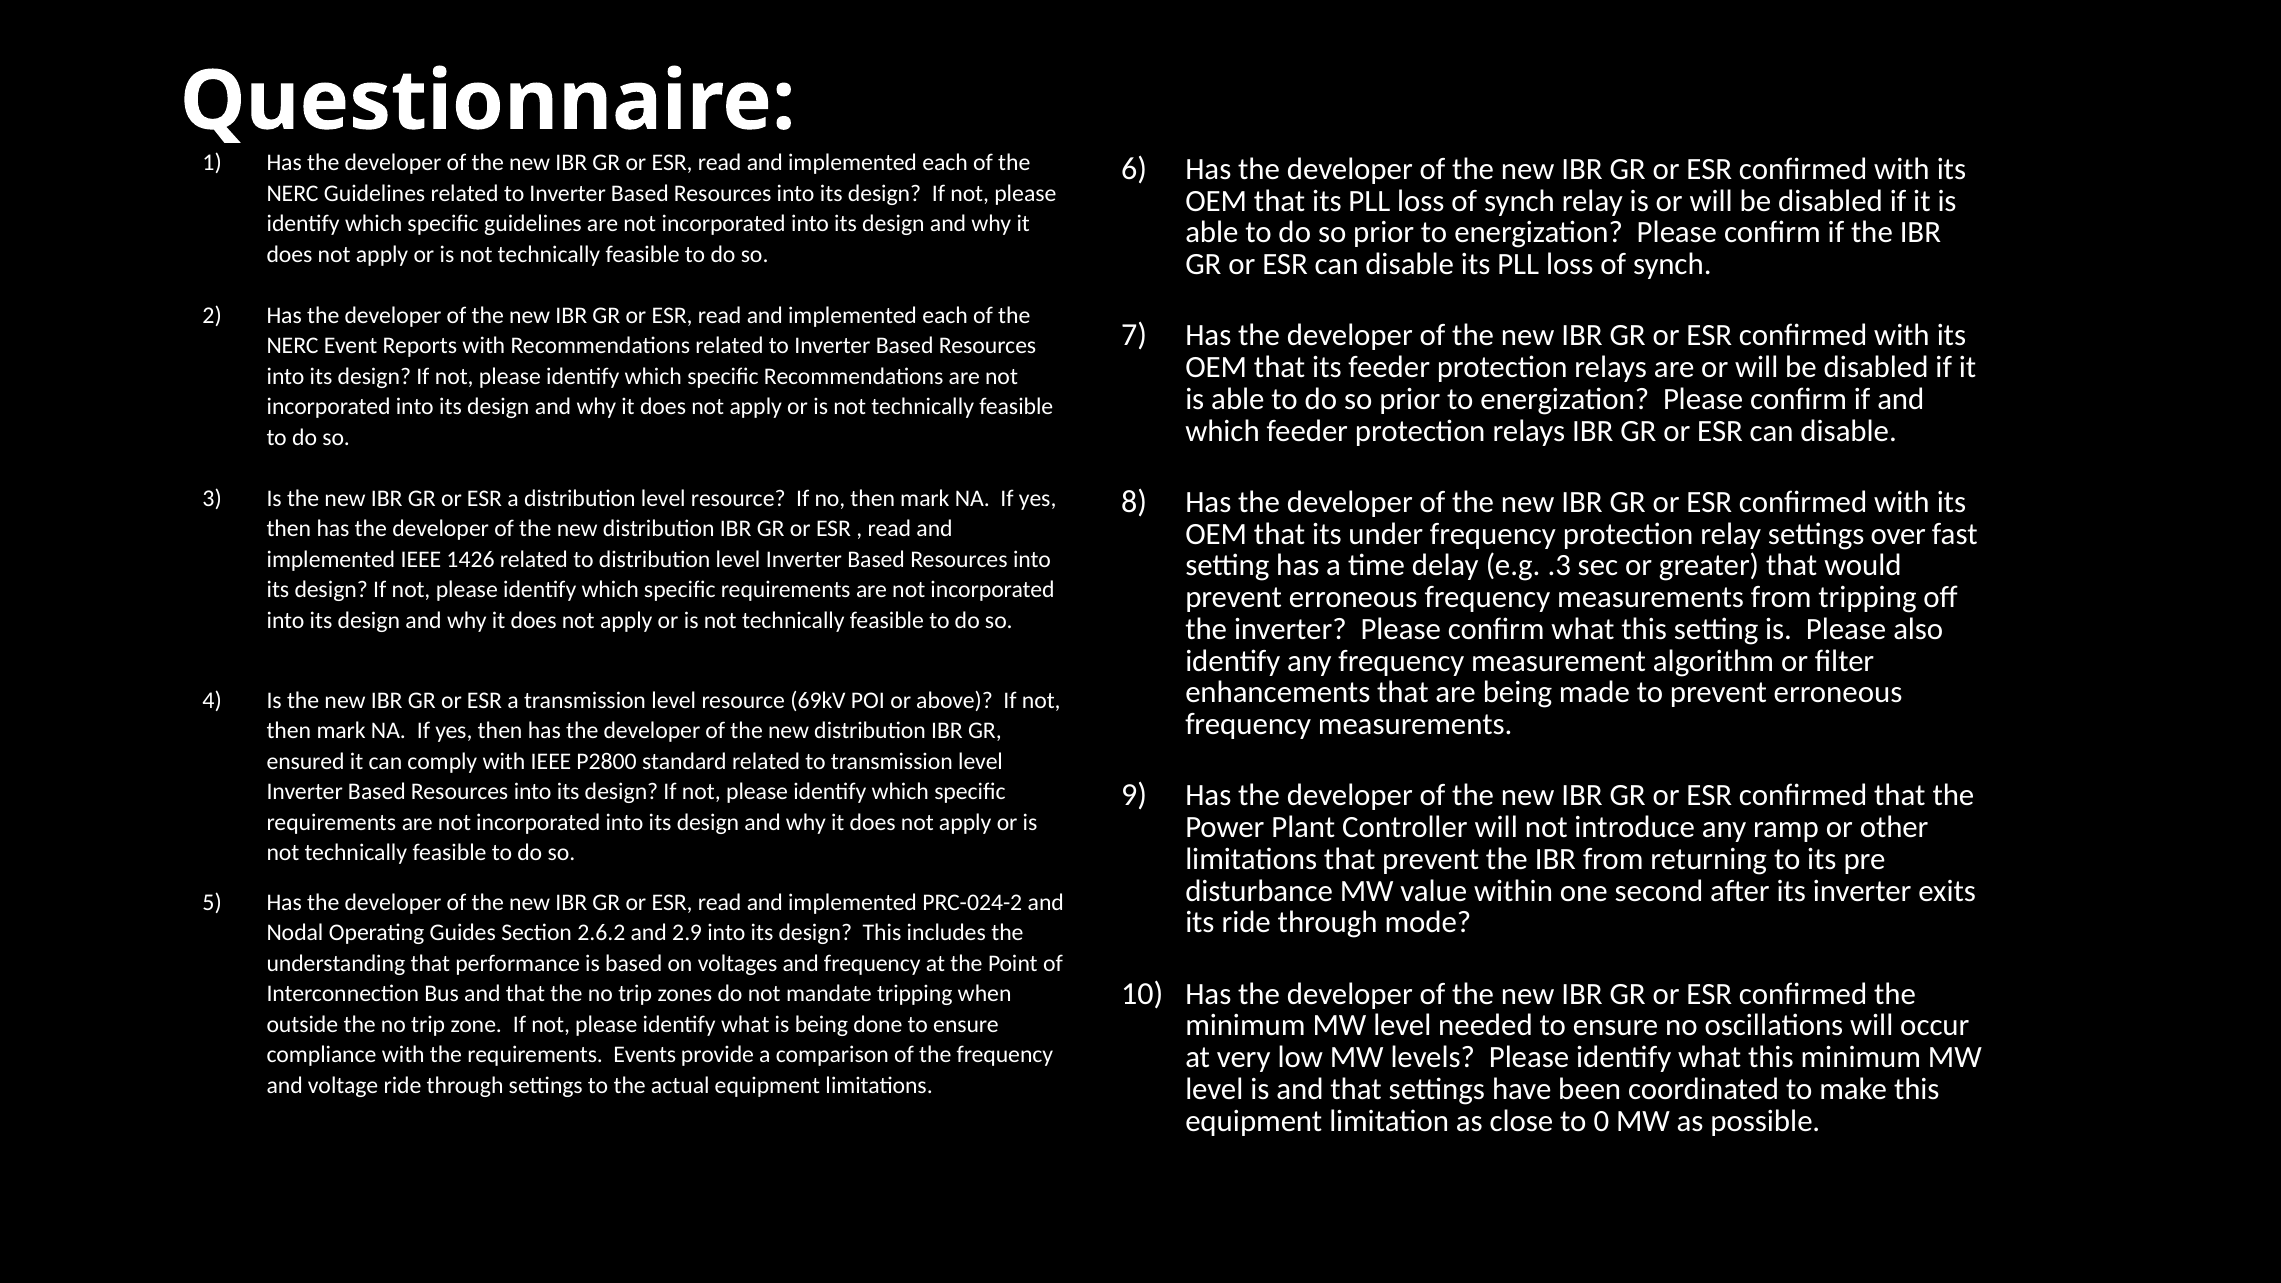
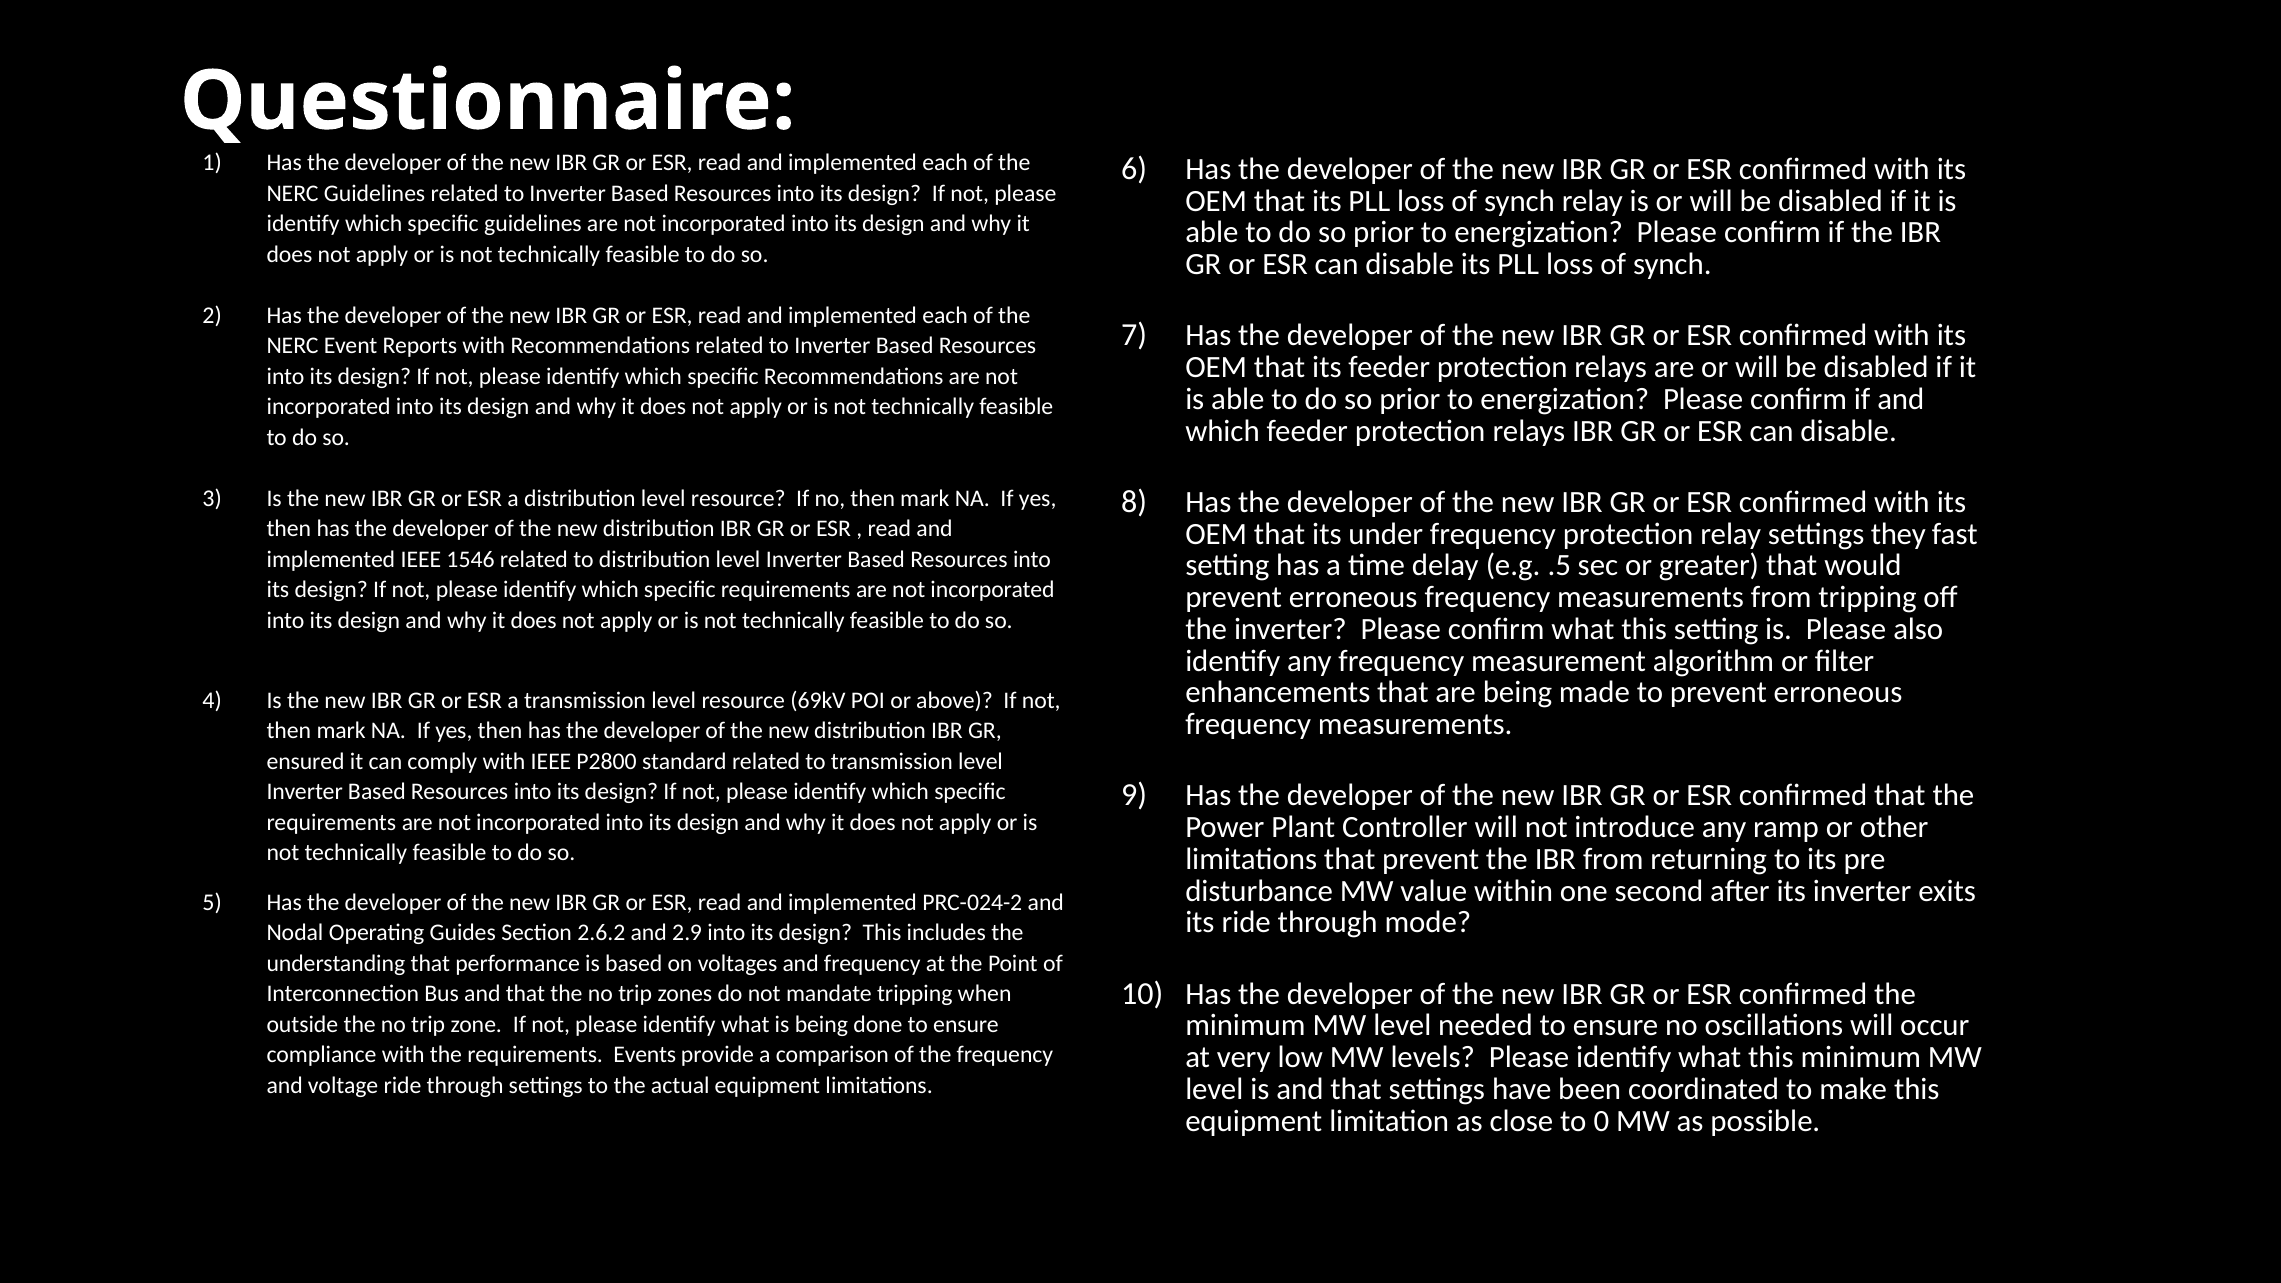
over: over -> they (1898, 534)
1426: 1426 -> 1546 (471, 559)
.3: .3 -> .5 (1559, 566)
